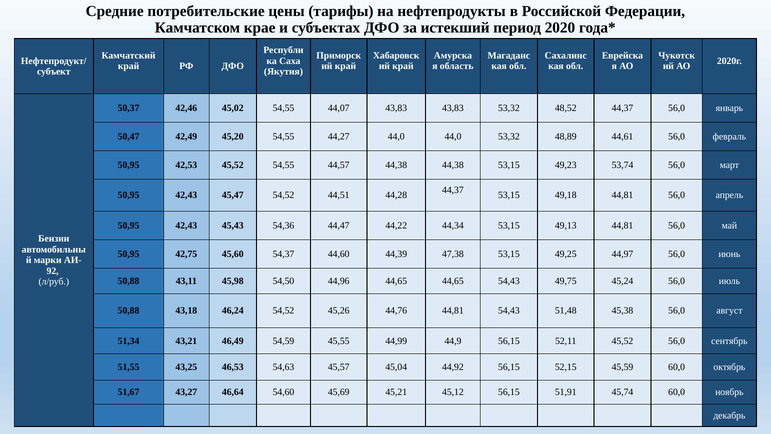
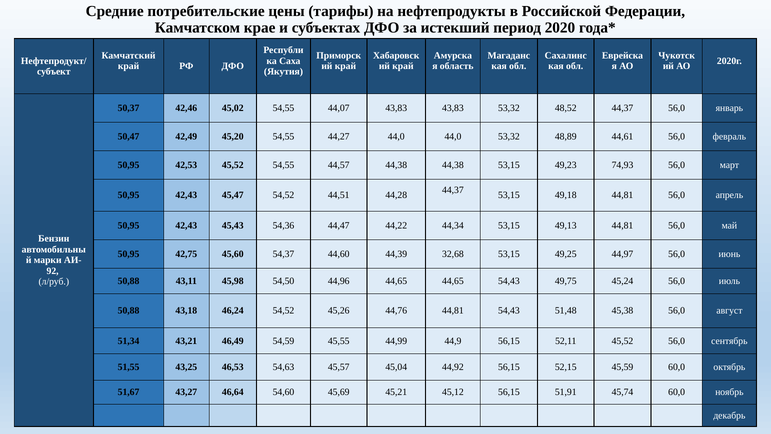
53,74: 53,74 -> 74,93 (622, 165)
47,38: 47,38 -> 32,68 (453, 254)
